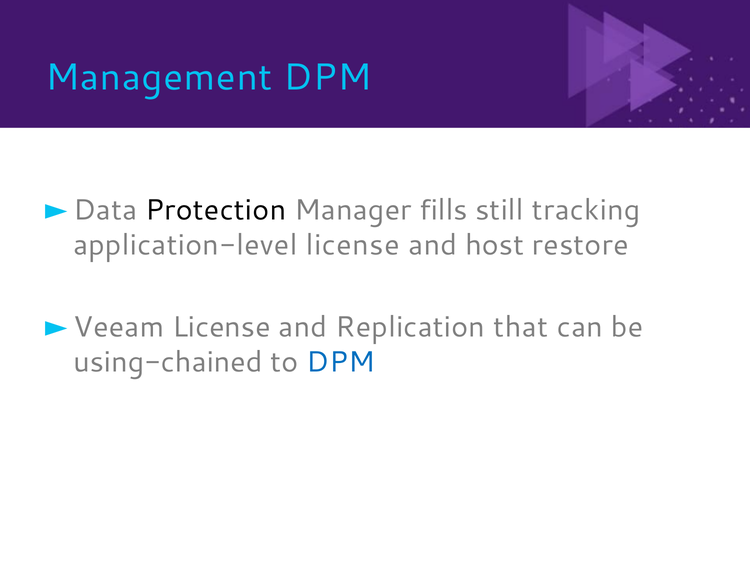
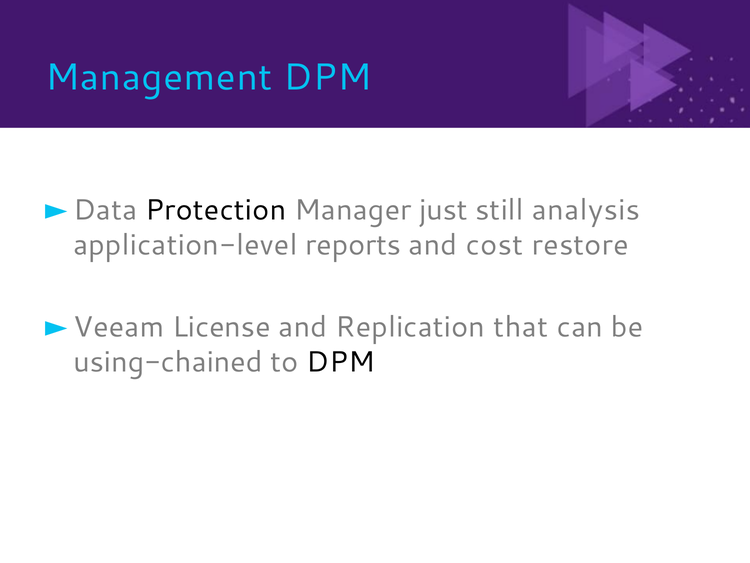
fills: fills -> just (444, 210)
tracking: tracking -> analysis (586, 210)
application-level license: license -> reports (353, 245)
host: host -> cost (494, 245)
DPM colour: blue -> black (341, 362)
